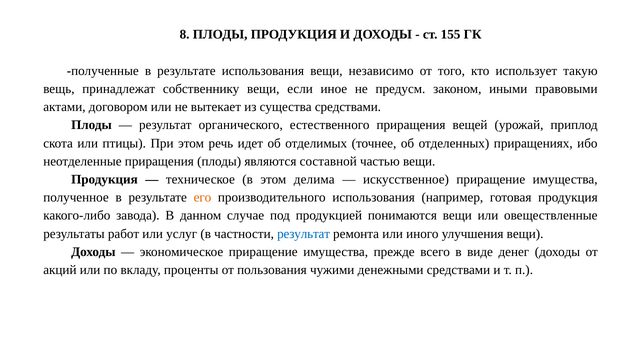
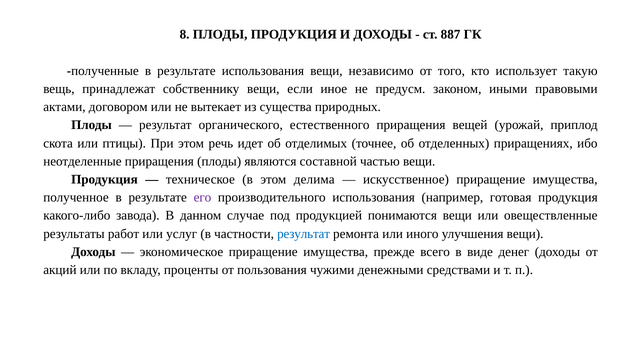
155: 155 -> 887 (451, 35)
существа средствами: средствами -> природных (348, 107)
его colour: orange -> purple (202, 197)
